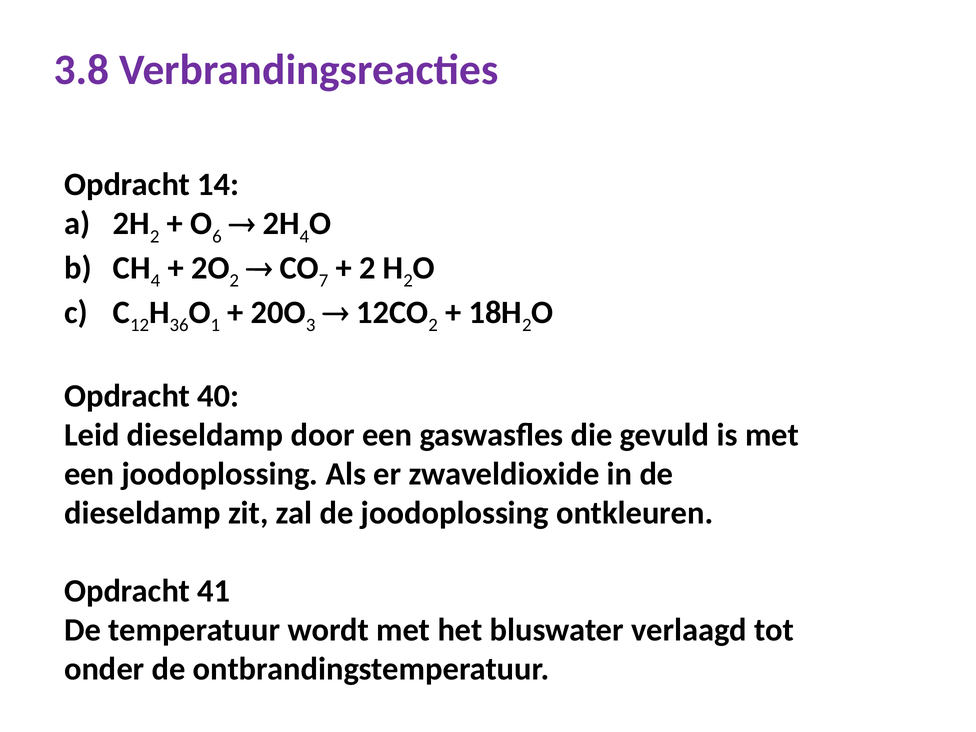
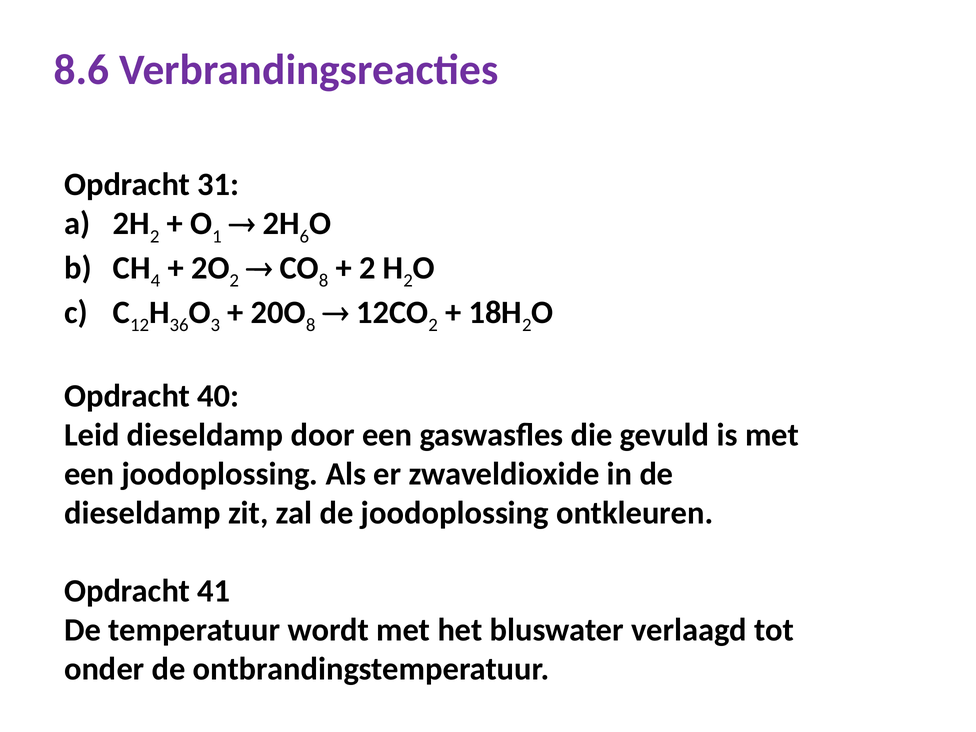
3.8: 3.8 -> 8.6 (82, 70)
14: 14 -> 31 (218, 185)
6: 6 -> 1 (217, 236)
4: 4 -> 6 (304, 236)
7: 7 -> 8 (324, 281)
1: 1 -> 3 (215, 325)
3: 3 -> 8 (311, 325)
